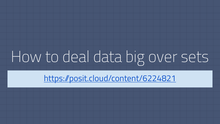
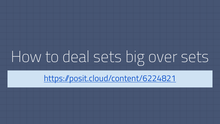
deal data: data -> sets (108, 57)
